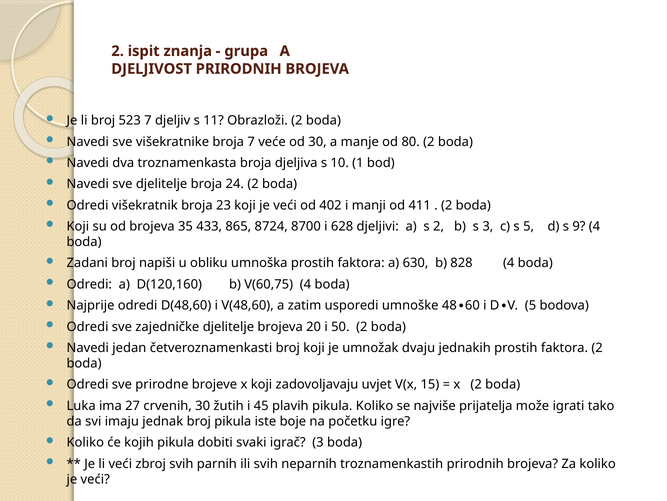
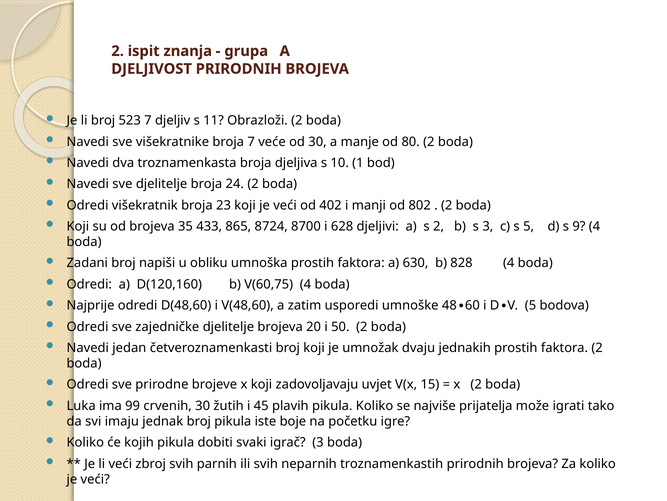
411: 411 -> 802 (420, 205)
27: 27 -> 99 (133, 405)
